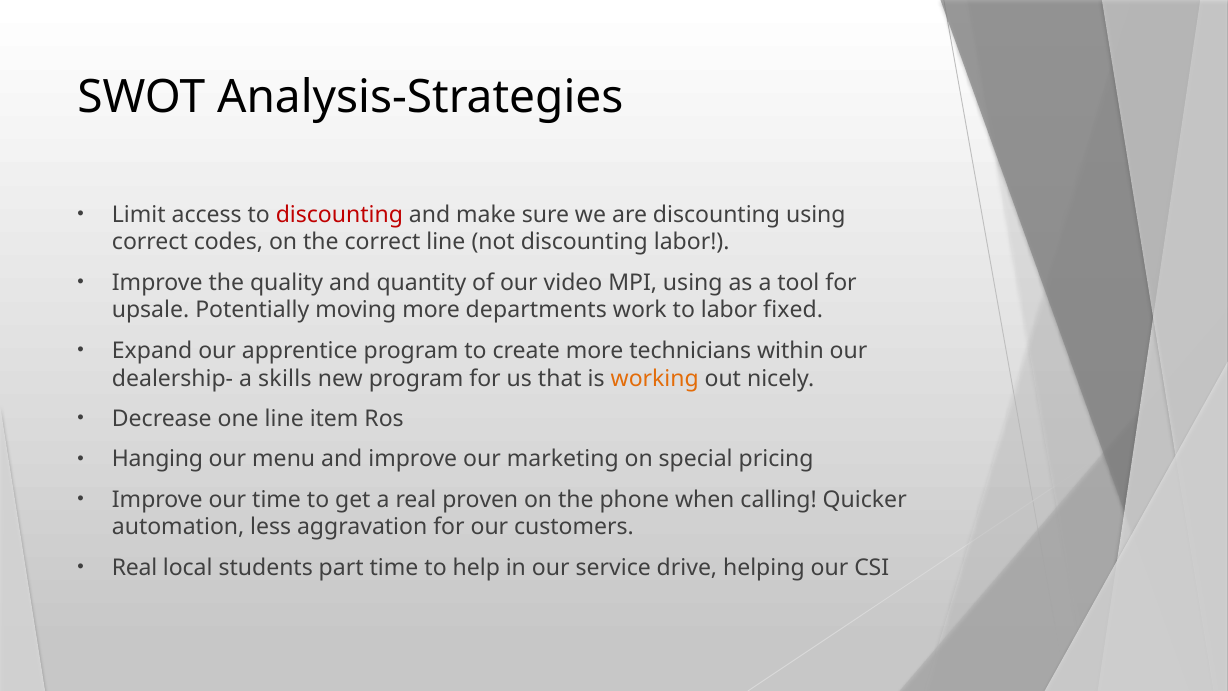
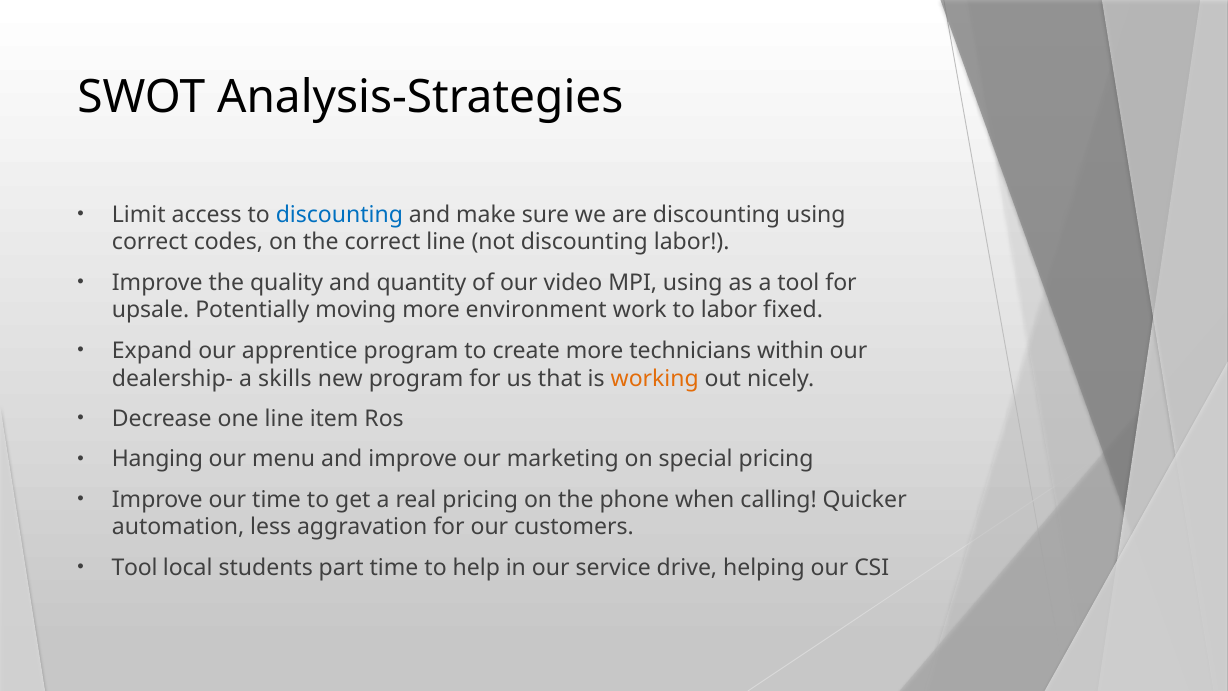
discounting colour: red -> blue (339, 215)
departments: departments -> environment (536, 310)
real proven: proven -> pricing (480, 500)
Real: Real -> Tool (135, 568)
